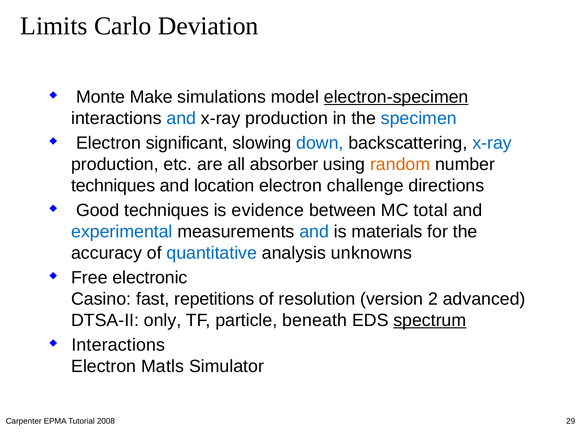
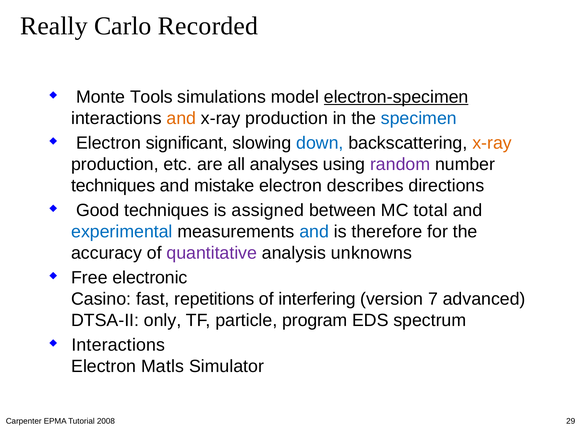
Limits: Limits -> Really (54, 26)
Deviation: Deviation -> Recorded (208, 26)
Make: Make -> Tools (151, 97)
and colour: blue -> orange (181, 118)
x-ray colour: blue -> orange (492, 143)
absorber: absorber -> analyses (284, 165)
random colour: orange -> purple (400, 165)
location: location -> mistake (224, 186)
challenge: challenge -> describes (365, 186)
evidence: evidence -> assigned (268, 211)
materials: materials -> therefore (387, 232)
quantitative colour: blue -> purple (212, 253)
resolution: resolution -> interfering (317, 299)
2: 2 -> 7 (433, 299)
beneath: beneath -> program (315, 321)
spectrum underline: present -> none (430, 321)
